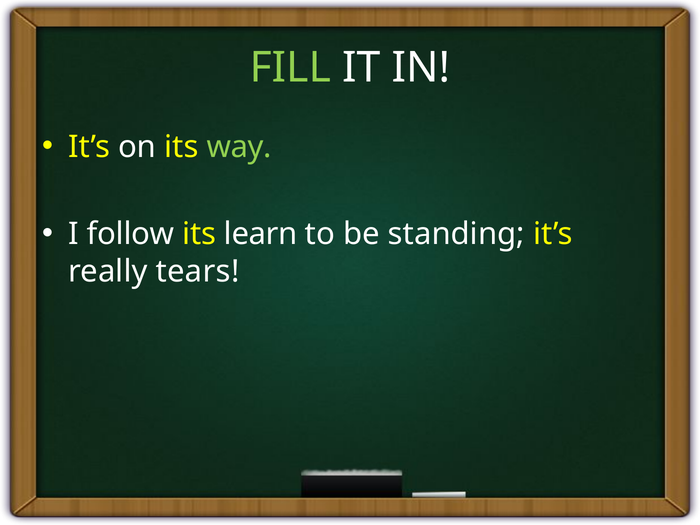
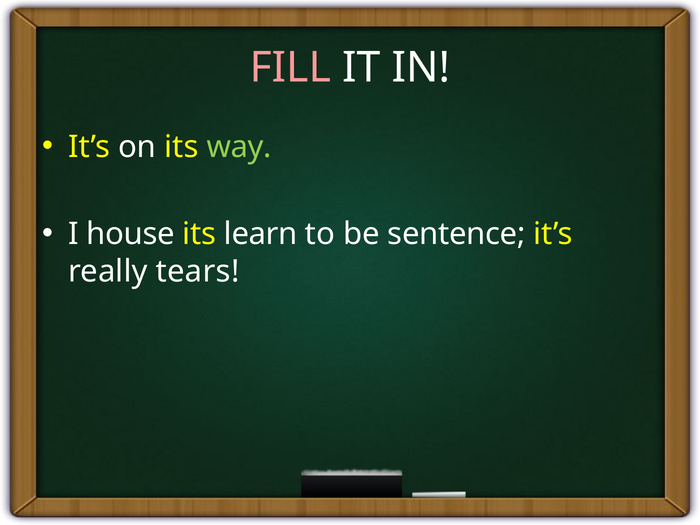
FILL colour: light green -> pink (290, 68)
follow: follow -> house (131, 234)
standing: standing -> sentence (456, 234)
